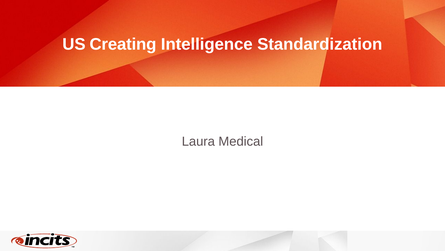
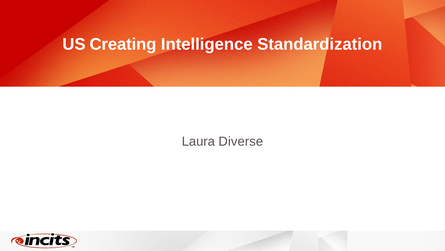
Medical: Medical -> Diverse (241, 141)
